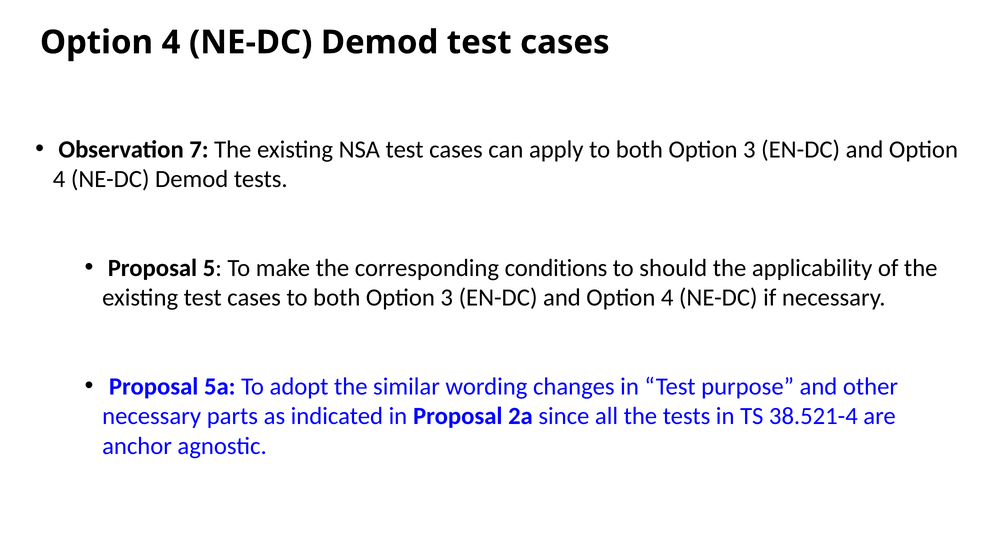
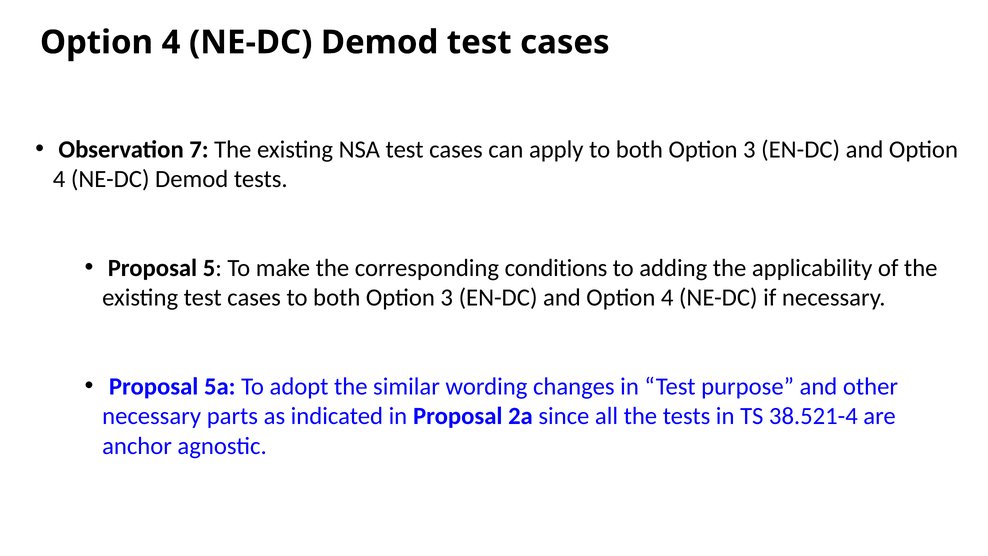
should: should -> adding (673, 268)
